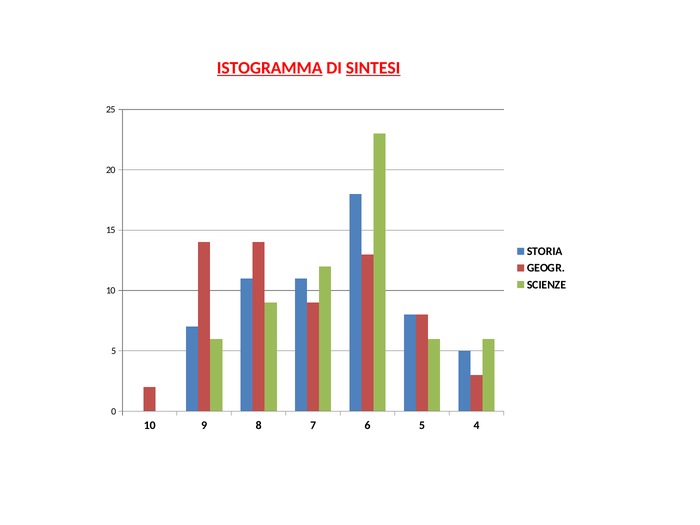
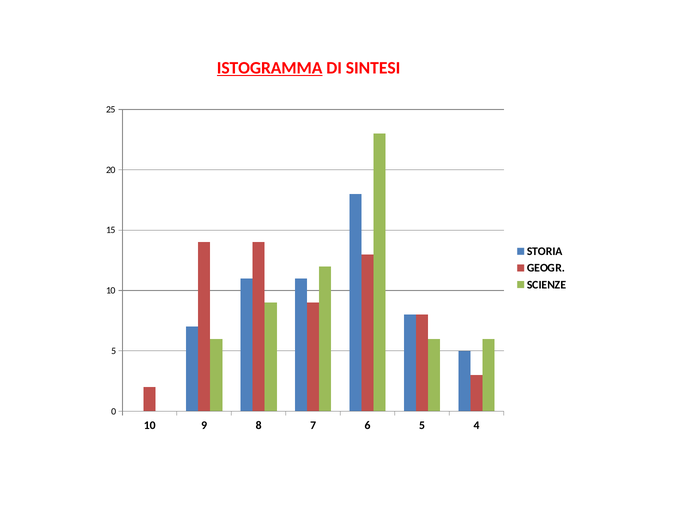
SINTESI underline: present -> none (373, 68)
